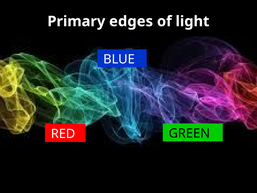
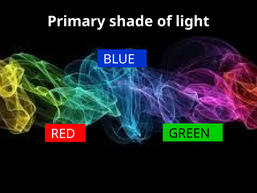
edges: edges -> shade (131, 21)
